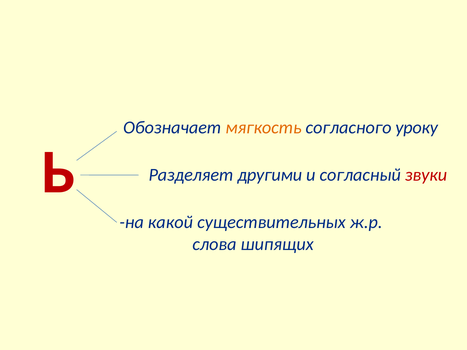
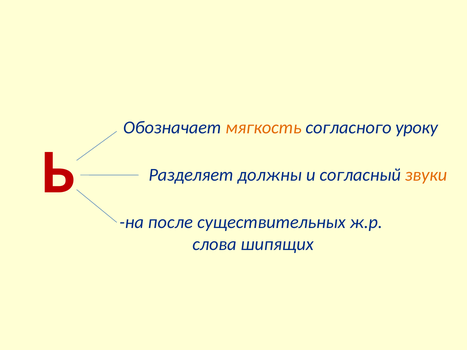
другими: другими -> должны (270, 175)
звуки colour: red -> orange (426, 175)
какой: какой -> после (170, 222)
